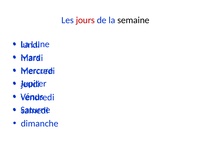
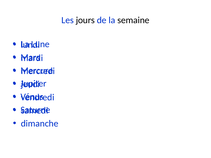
jours colour: red -> black (85, 20)
